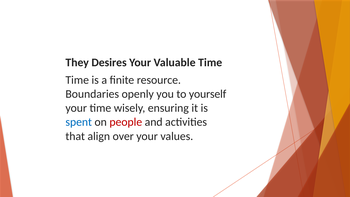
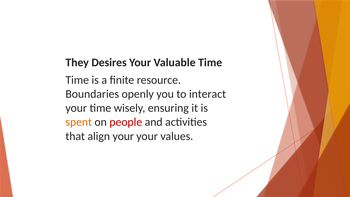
yourself: yourself -> interact (208, 94)
spent colour: blue -> orange (79, 122)
align over: over -> your (123, 136)
